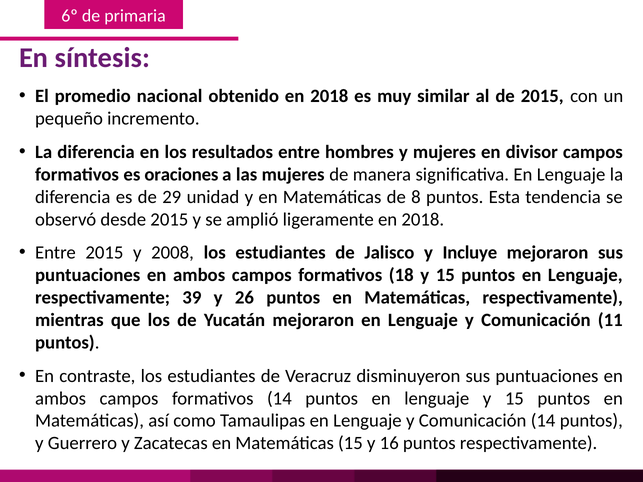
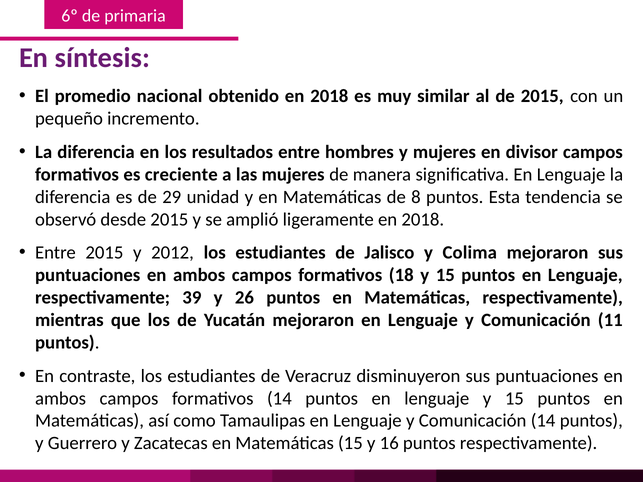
oraciones: oraciones -> creciente (181, 175)
2008: 2008 -> 2012 (173, 253)
Incluye: Incluye -> Colima (470, 253)
